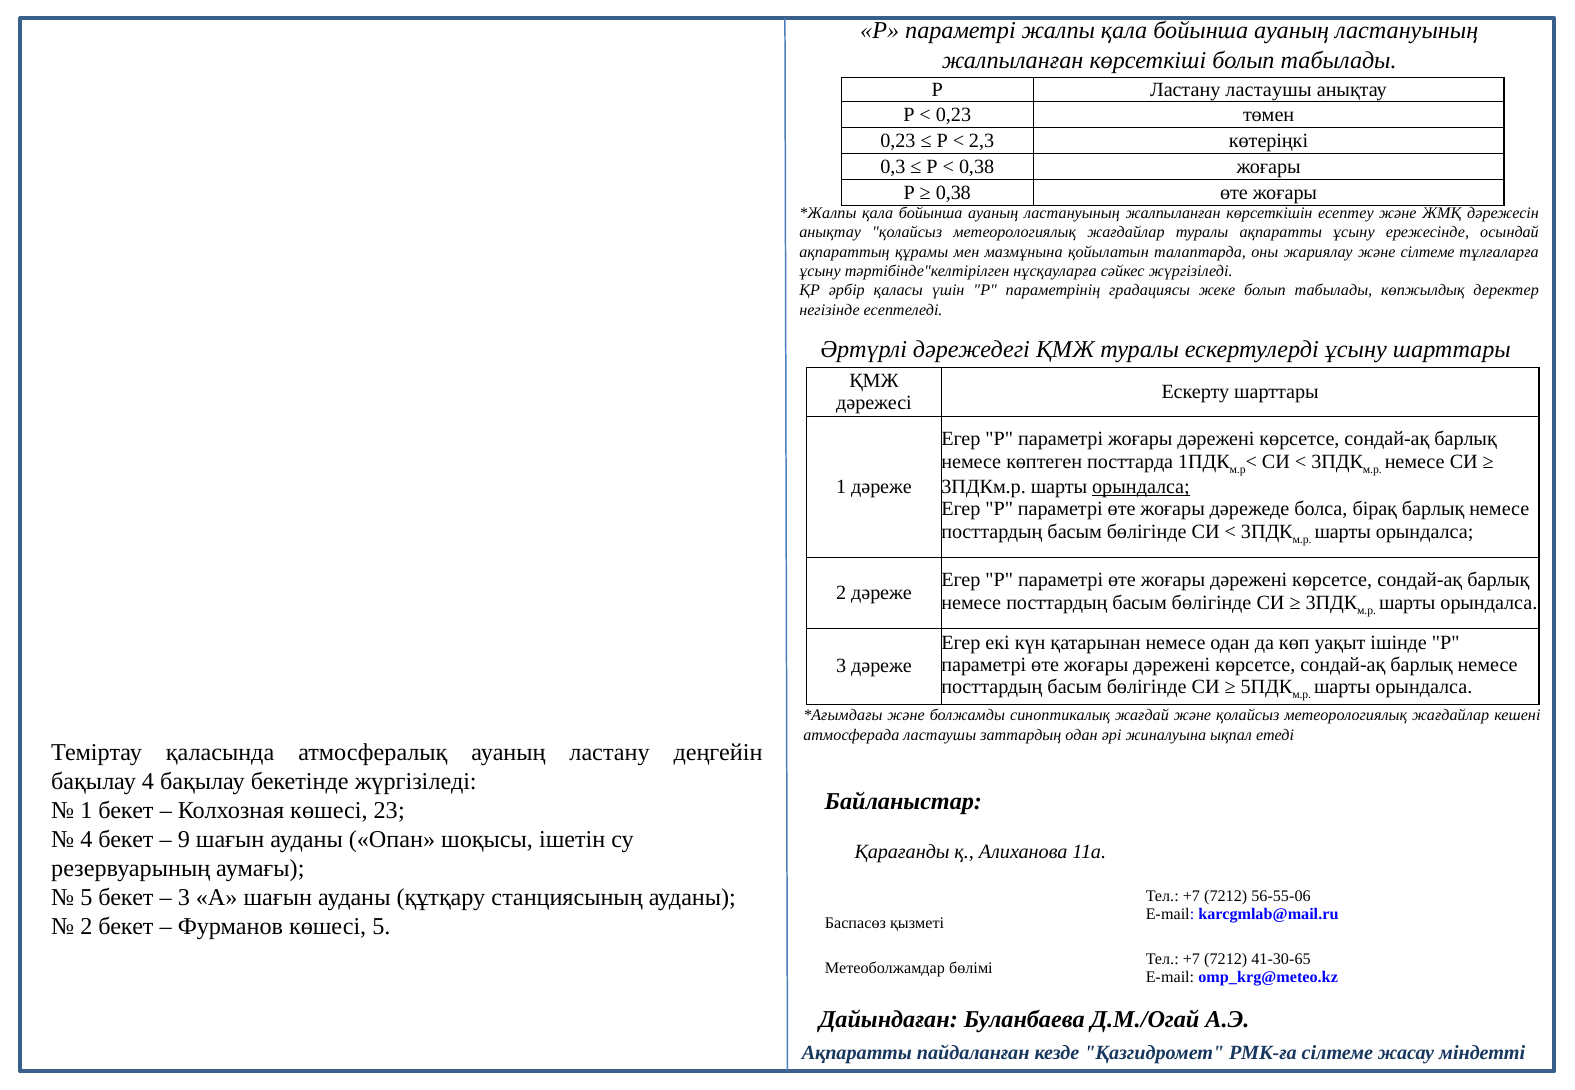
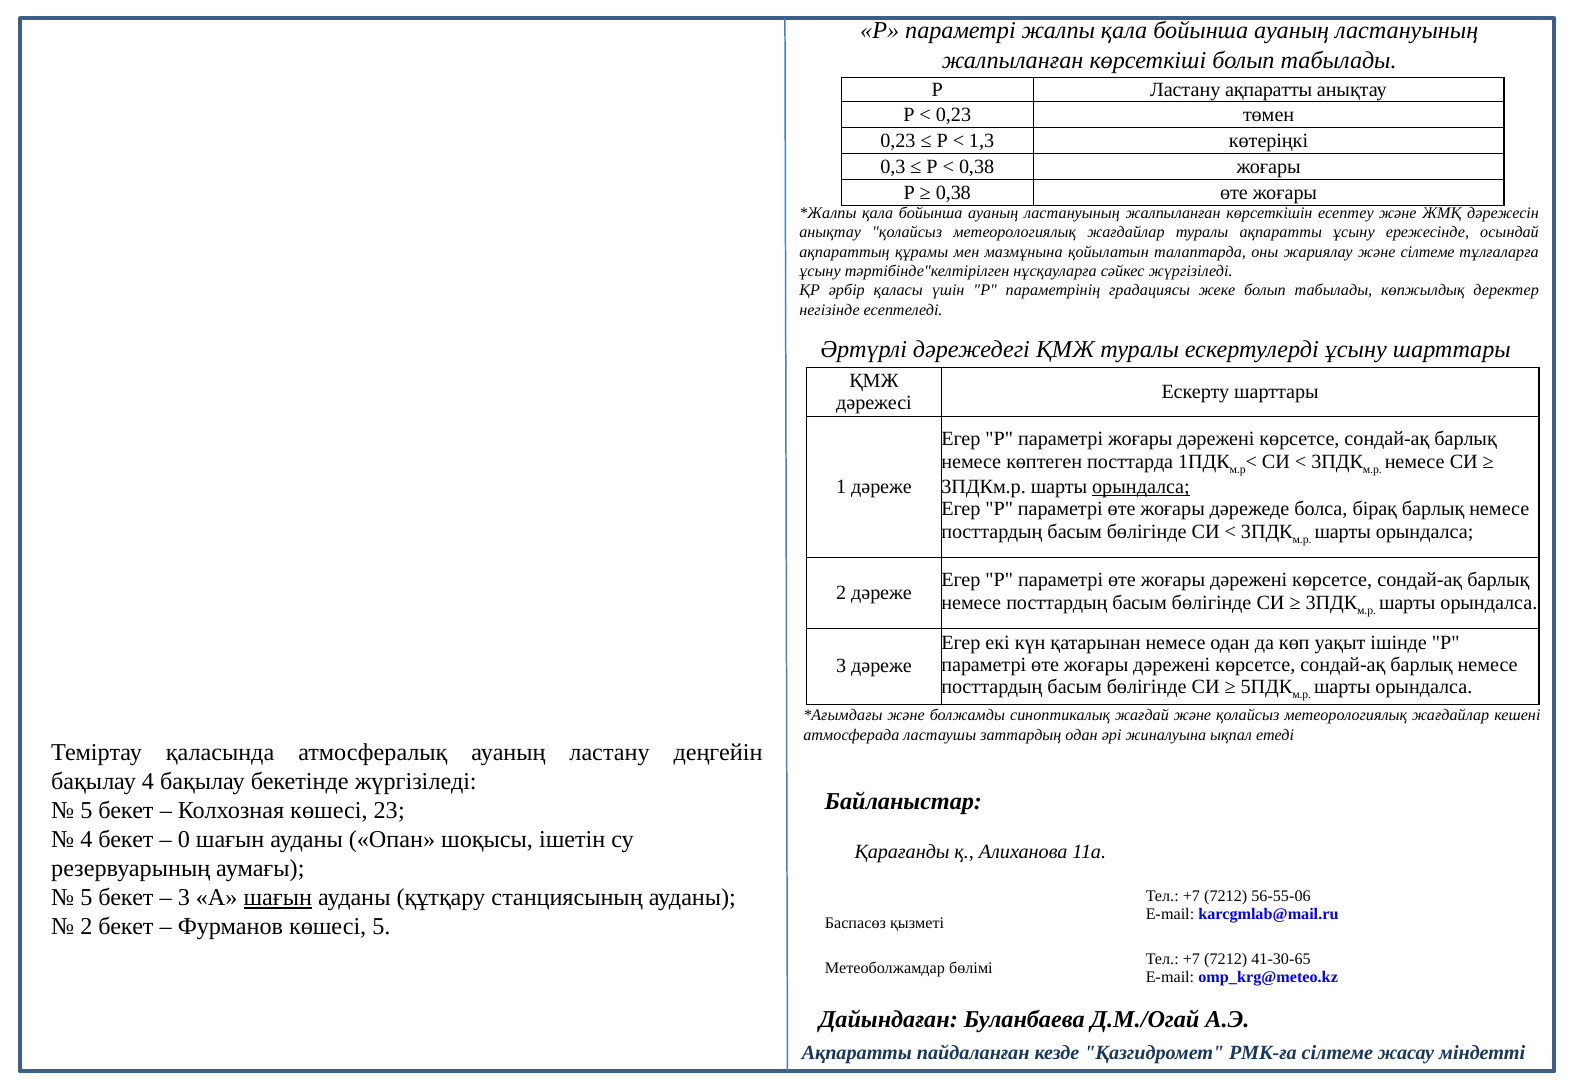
Ластану ластаушы: ластаушы -> ақпаратты (1269, 90)
2,3: 2,3 -> 1,3 (982, 141)
1: 1 -> 5 (86, 811)
9: 9 -> 0 (184, 840)
шағын underline: none -> present (278, 898)
